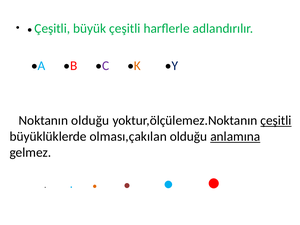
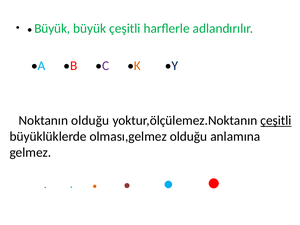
Çeşitli: Çeşitli -> Büyük (52, 28)
olması,çakılan: olması,çakılan -> olması,gelmez (128, 137)
anlamına underline: present -> none (235, 137)
